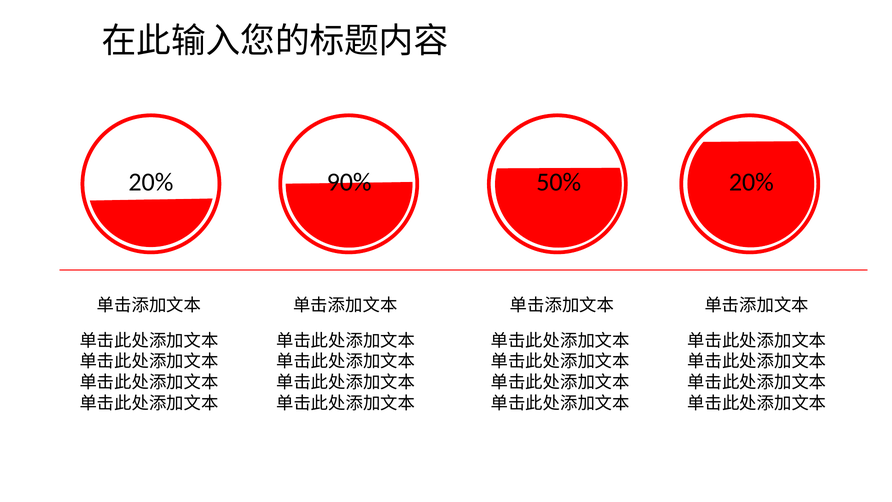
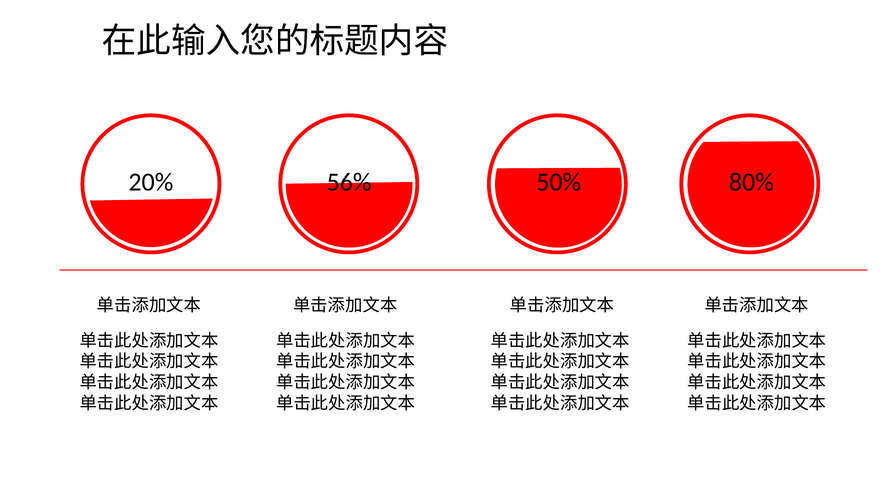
90%: 90% -> 56% (349, 182)
50% 20%: 20% -> 80% (751, 182)
